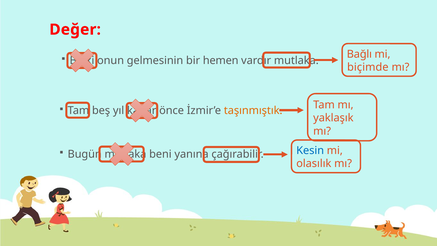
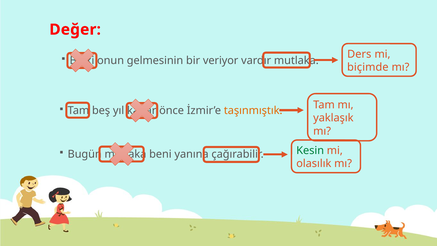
Bağlı: Bağlı -> Ders (359, 54)
hemen: hemen -> veriyor (221, 60)
Kesin colour: blue -> green (310, 150)
